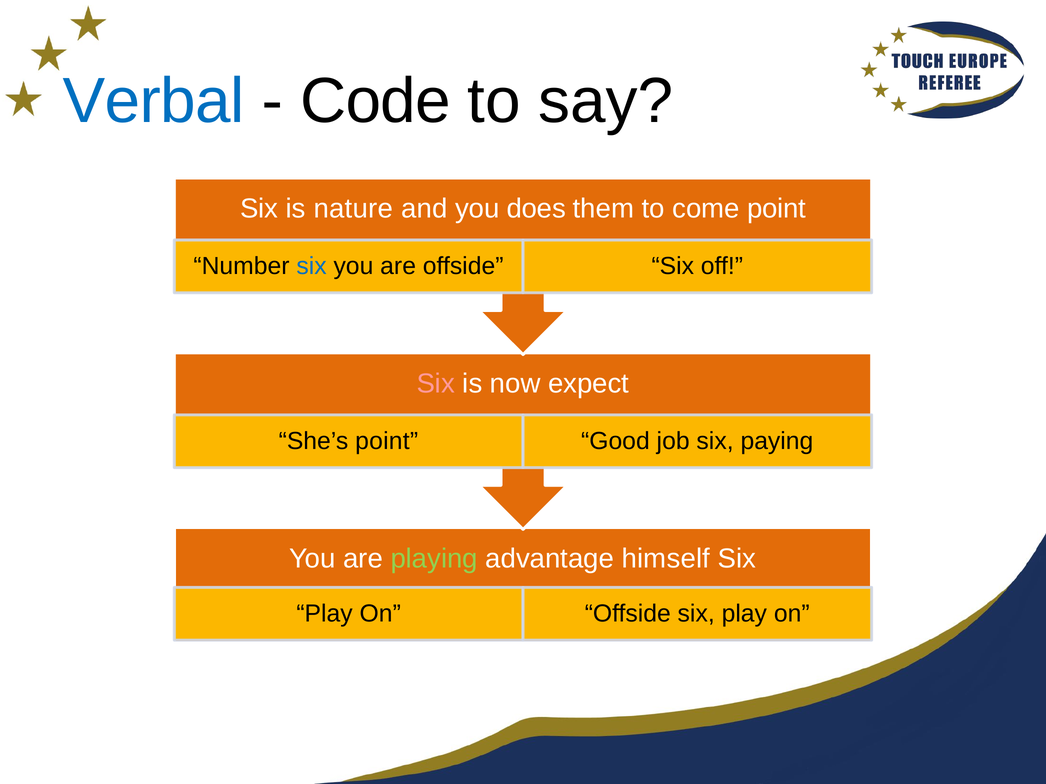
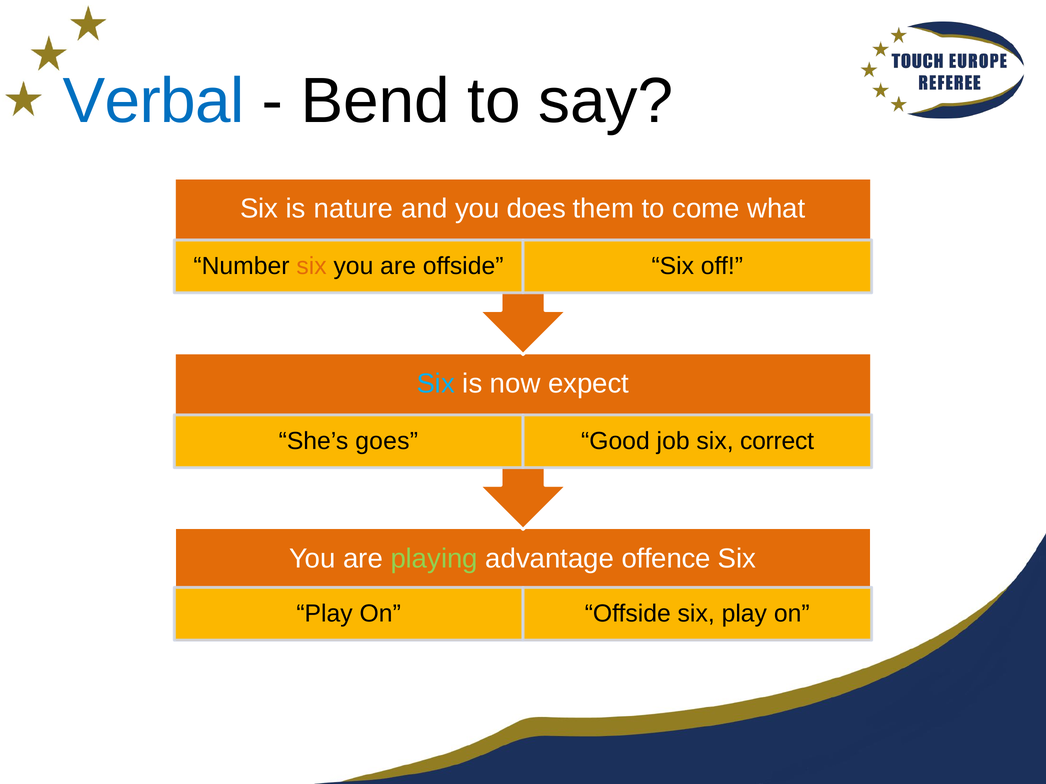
Code: Code -> Bend (375, 101)
come point: point -> what (776, 209)
six colour: blue -> orange (312, 266)
Six colour: pink -> light blue (436, 384)
She’s point: point -> goes (387, 441)
paying: paying -> correct (777, 441)
himself: himself -> offence (666, 559)
